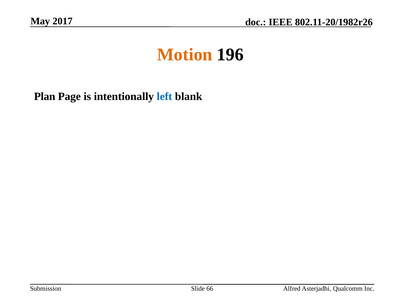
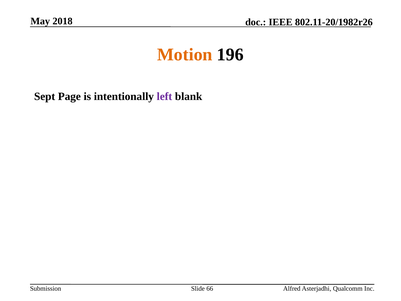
2017: 2017 -> 2018 (63, 21)
Plan: Plan -> Sept (45, 96)
left colour: blue -> purple (164, 96)
